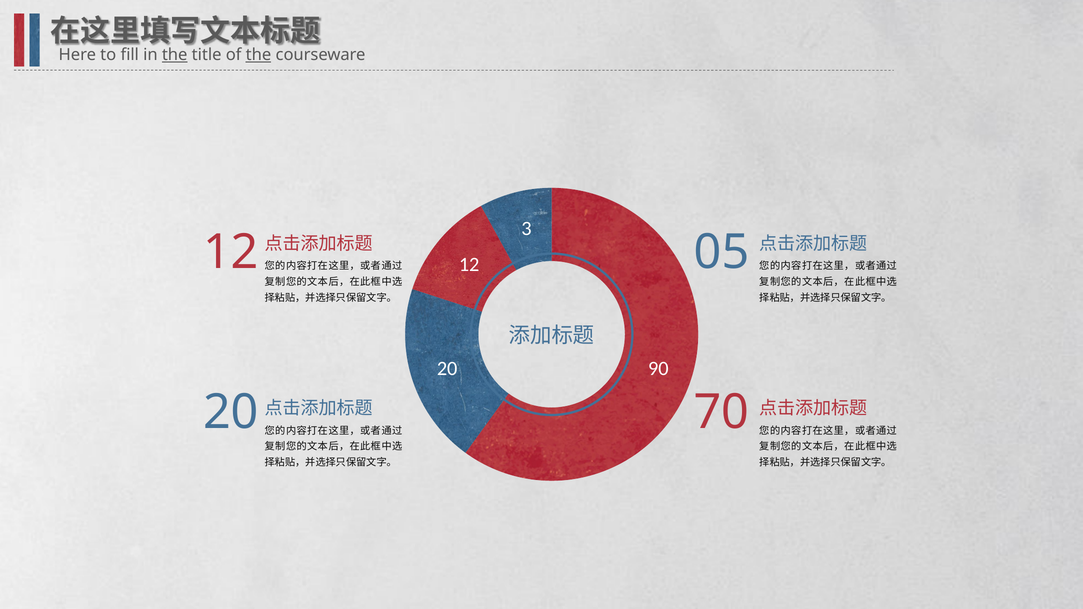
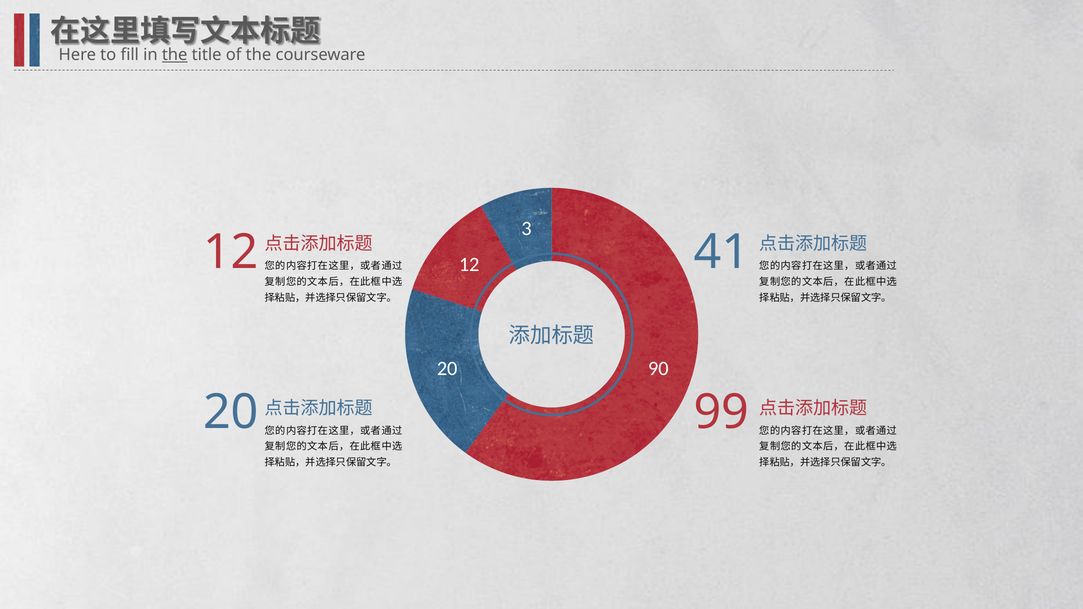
the underline: present -> none (259, 55)
05: 05 -> 41 (722, 252)
70: 70 -> 99 (721, 412)
